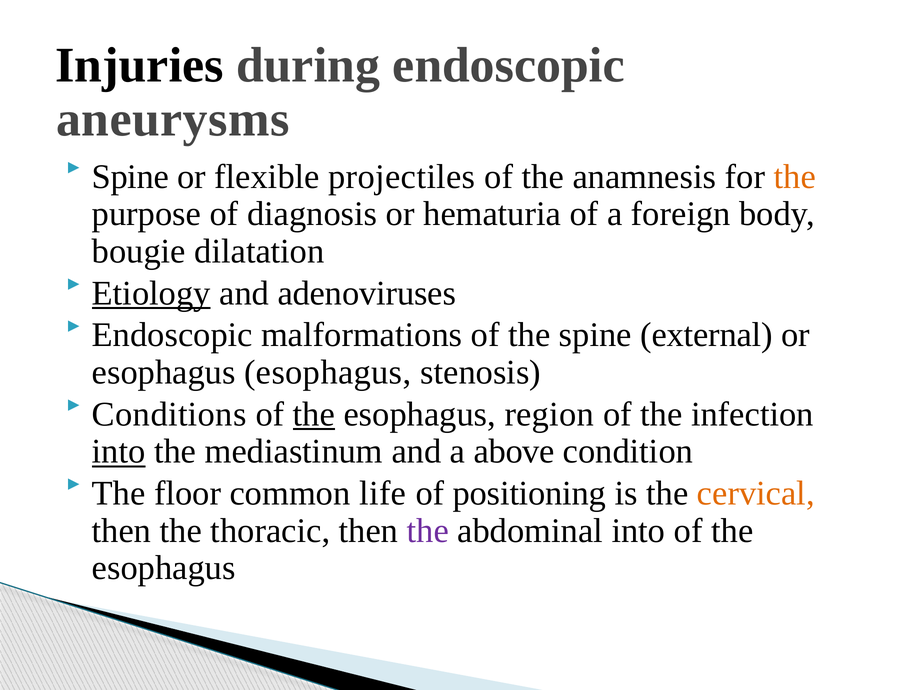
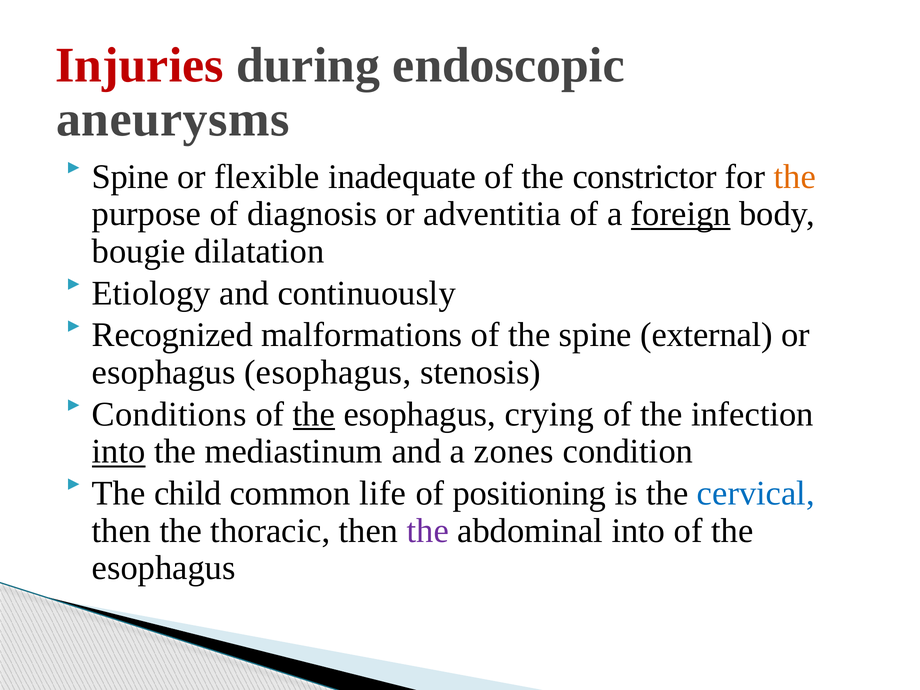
Injuries colour: black -> red (139, 66)
projectiles: projectiles -> inadequate (402, 177)
anamnesis: anamnesis -> constrictor (645, 177)
hematuria: hematuria -> adventitia (492, 214)
foreign underline: none -> present (681, 214)
Etiology underline: present -> none (151, 293)
adenoviruses: adenoviruses -> continuously (367, 293)
Endoscopic: Endoscopic -> Recognized (172, 335)
region: region -> crying (549, 414)
above: above -> zones (514, 452)
floor: floor -> child (188, 493)
cervical colour: orange -> blue (756, 493)
